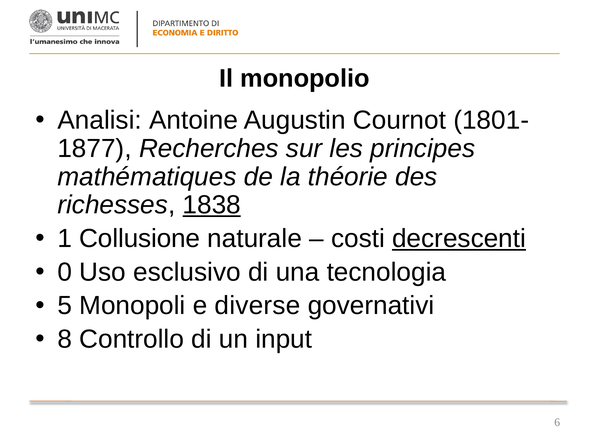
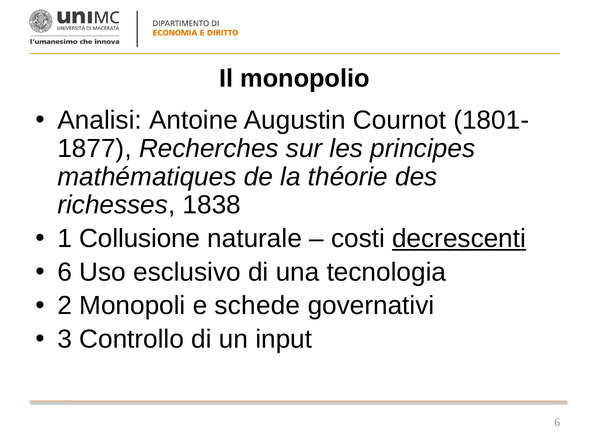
1838 underline: present -> none (212, 205)
0: 0 -> 6 (65, 272)
5: 5 -> 2 (65, 305)
diverse: diverse -> schede (257, 305)
8: 8 -> 3 (65, 339)
